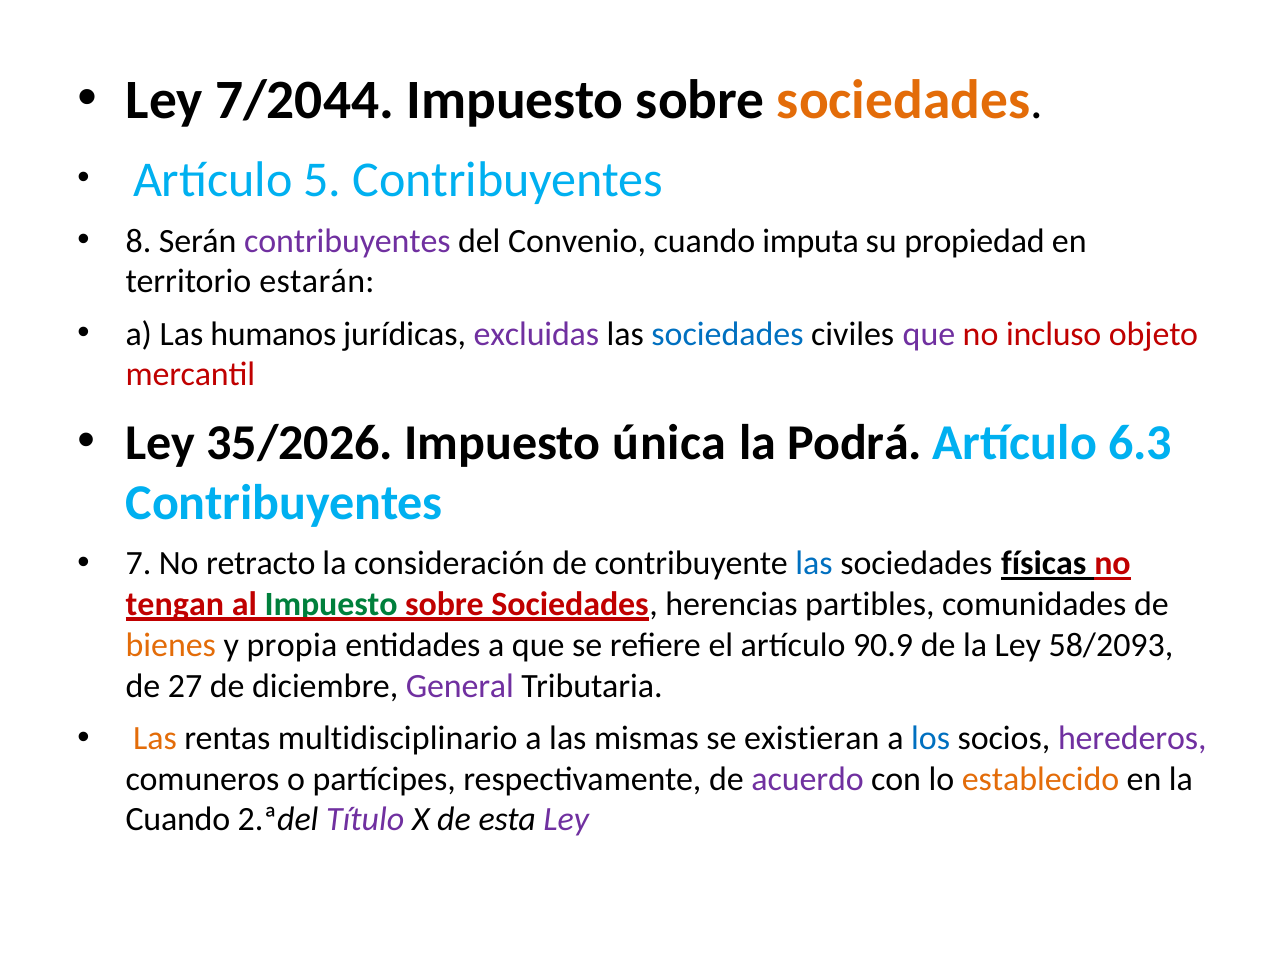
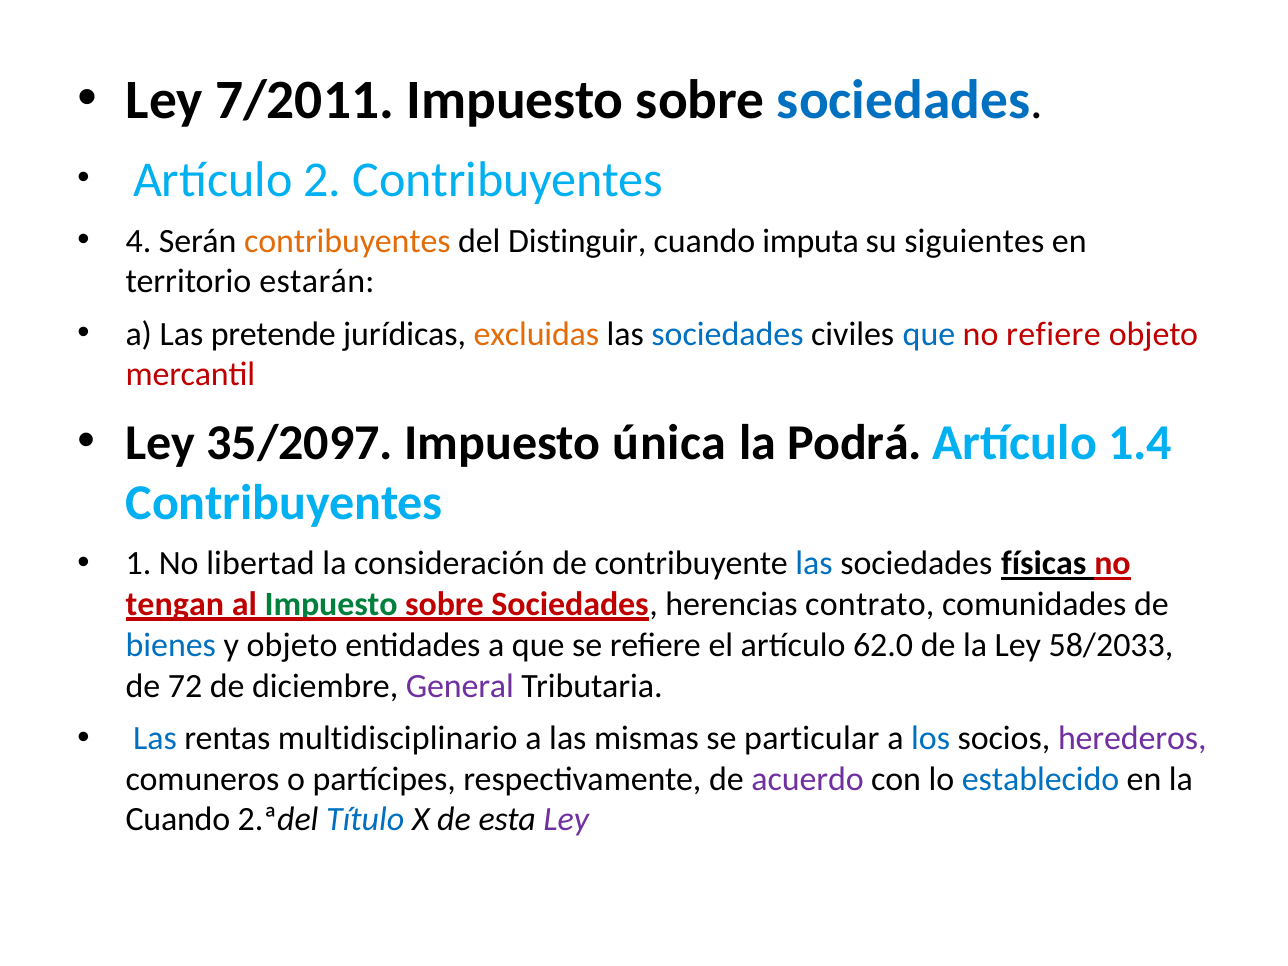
7/2044: 7/2044 -> 7/2011 (305, 101)
sociedades colour: orange -> blue (904, 101)
5: 5 -> 2 (323, 180)
8: 8 -> 4 (138, 241)
contribuyentes colour: purple -> orange (347, 241)
Convenio: Convenio -> Distinguir (577, 241)
propiedad: propiedad -> siguientes (974, 241)
humanos: humanos -> pretende (273, 334)
excluidas colour: purple -> orange (536, 334)
que colour: purple -> blue (929, 334)
no incluso: incluso -> refiere (1053, 334)
35/2026: 35/2026 -> 35/2097 (300, 443)
6.3: 6.3 -> 1.4 (1140, 443)
7: 7 -> 1 (138, 564)
retracto: retracto -> libertad (261, 564)
partibles: partibles -> contrato (870, 604)
bienes colour: orange -> blue (171, 645)
y propia: propia -> objeto (292, 645)
90.9: 90.9 -> 62.0 (883, 645)
58/2093: 58/2093 -> 58/2033 (1111, 645)
27: 27 -> 72 (185, 686)
Las colour: orange -> blue (155, 738)
existieran: existieran -> particular (812, 738)
establecido colour: orange -> blue (1041, 779)
Título colour: purple -> blue (365, 820)
